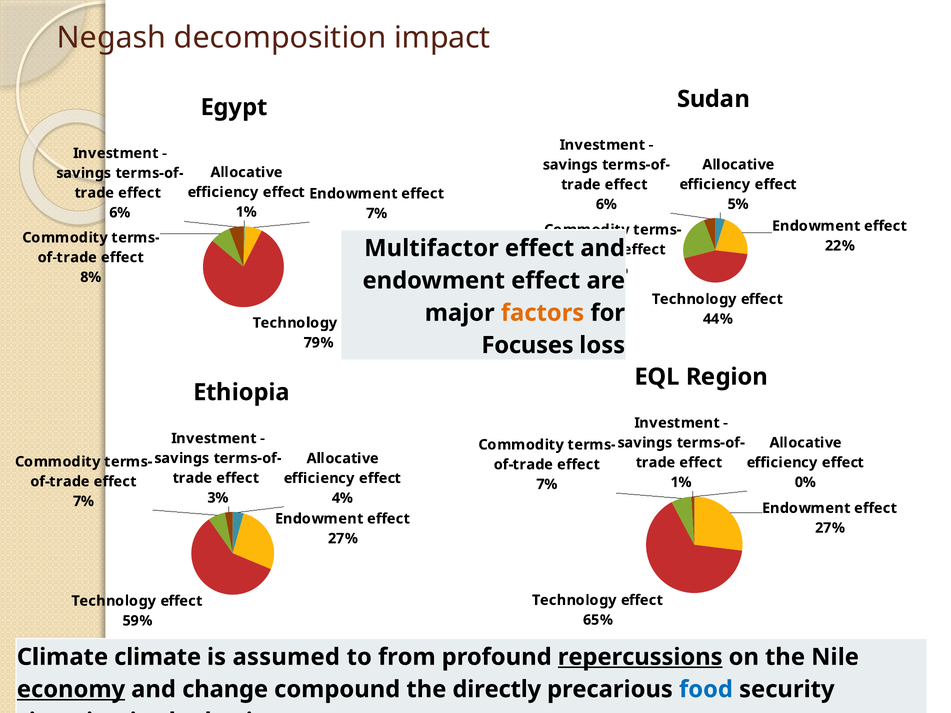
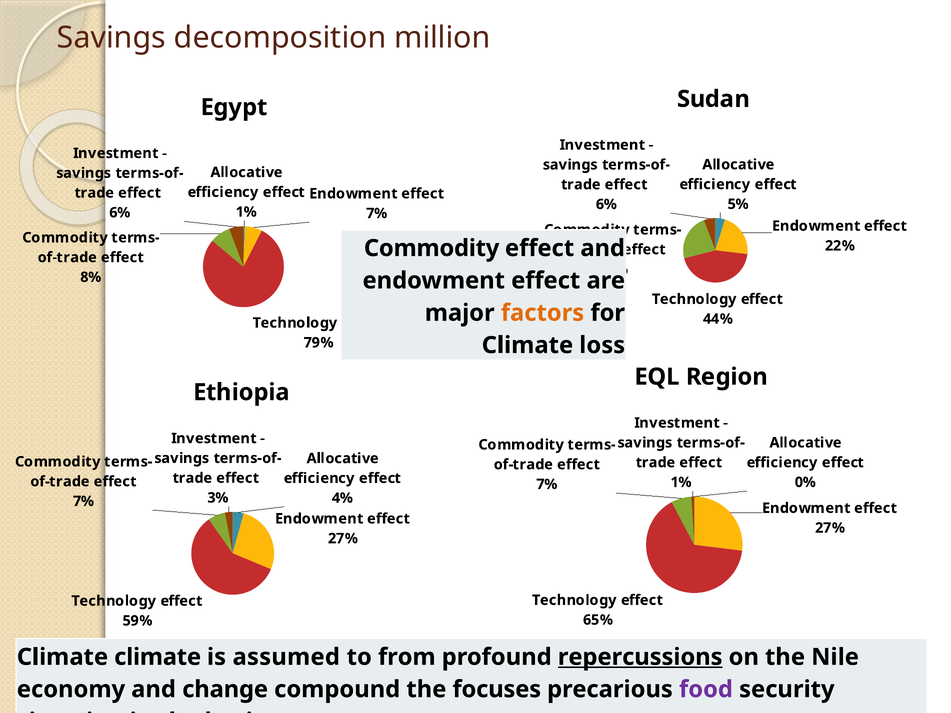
Negash: Negash -> Savings (111, 38)
impact: impact -> million (442, 38)
Multifactor: Multifactor -> Commodity (432, 248)
Focuses: Focuses -> Climate (527, 345)
economy underline: present -> none (71, 690)
directly: directly -> focuses (497, 690)
food colour: blue -> purple (706, 690)
